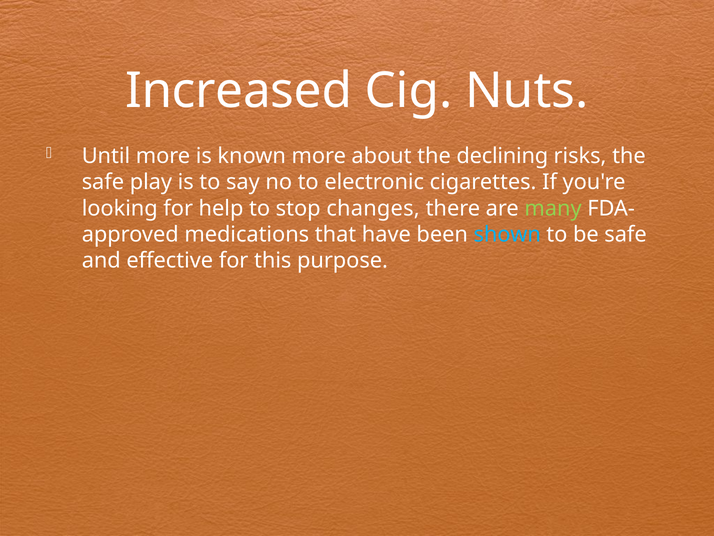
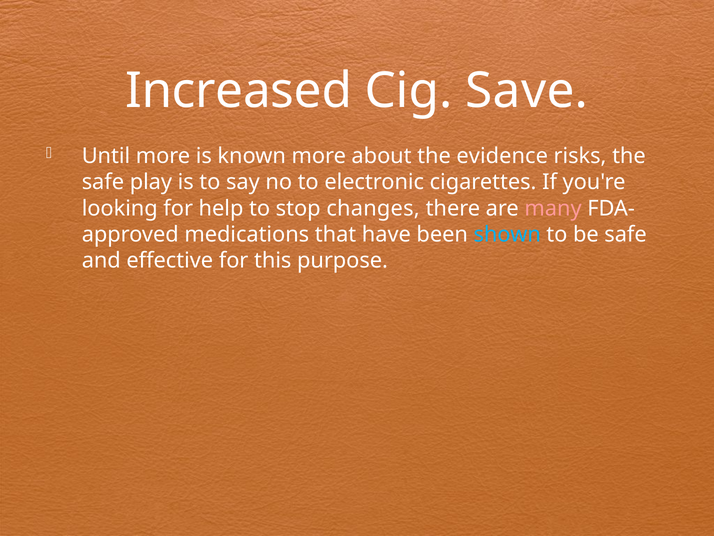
Nuts: Nuts -> Save (527, 91)
declining: declining -> evidence (502, 156)
many colour: light green -> pink (553, 208)
